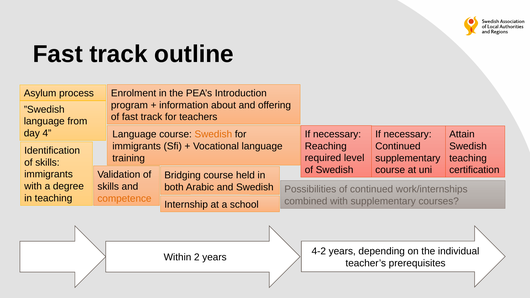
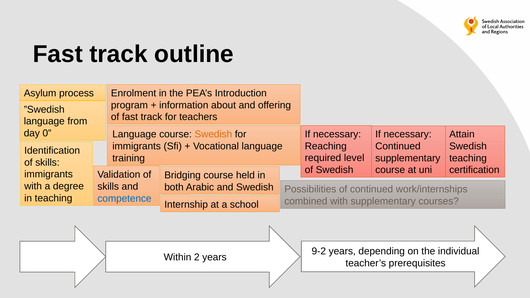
4: 4 -> 0 (47, 133)
competence colour: orange -> blue (124, 198)
4-2: 4-2 -> 9-2 (319, 251)
